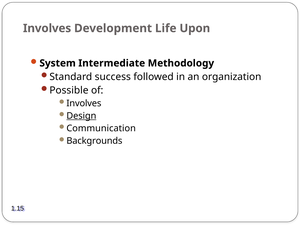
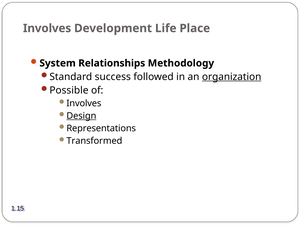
Upon: Upon -> Place (195, 28)
Intermediate: Intermediate -> Relationships (112, 63)
organization underline: none -> present (232, 77)
Communication: Communication -> Representations (101, 128)
Backgrounds: Backgrounds -> Transformed (94, 141)
